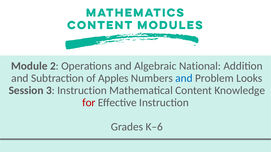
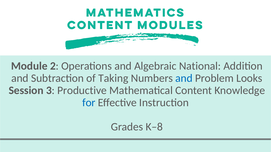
Apples: Apples -> Taking (113, 78)
3 Instruction: Instruction -> Productive (82, 91)
for colour: red -> blue (89, 103)
K–6: K–6 -> K–8 (154, 127)
